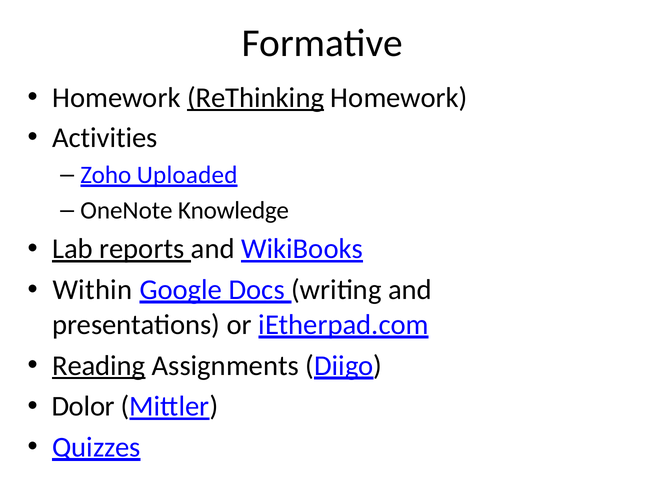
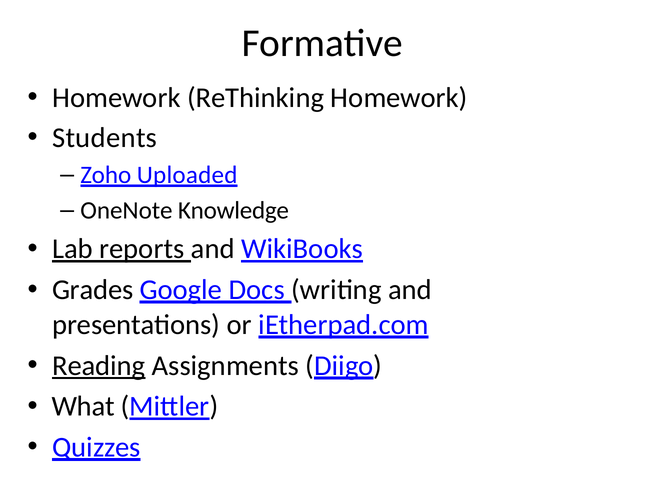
ReThinking underline: present -> none (256, 98)
Activities: Activities -> Students (105, 138)
Within: Within -> Grades (93, 290)
Dolor: Dolor -> What (83, 406)
